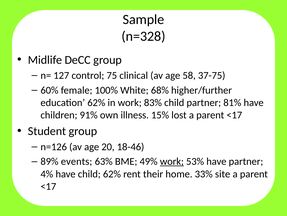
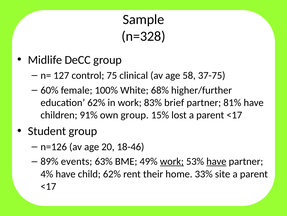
83% child: child -> brief (174, 102)
own illness: illness -> group (135, 115)
have underline: none -> present (216, 161)
